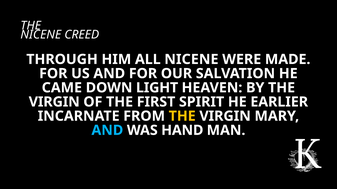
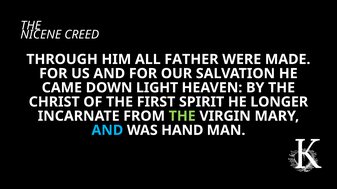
ALL NICENE: NICENE -> FATHER (191, 59)
VIRGIN: VIRGIN -> CHRIST (54, 102)
EARLIER: EARLIER -> LONGER (279, 102)
THE colour: yellow -> light green (182, 116)
